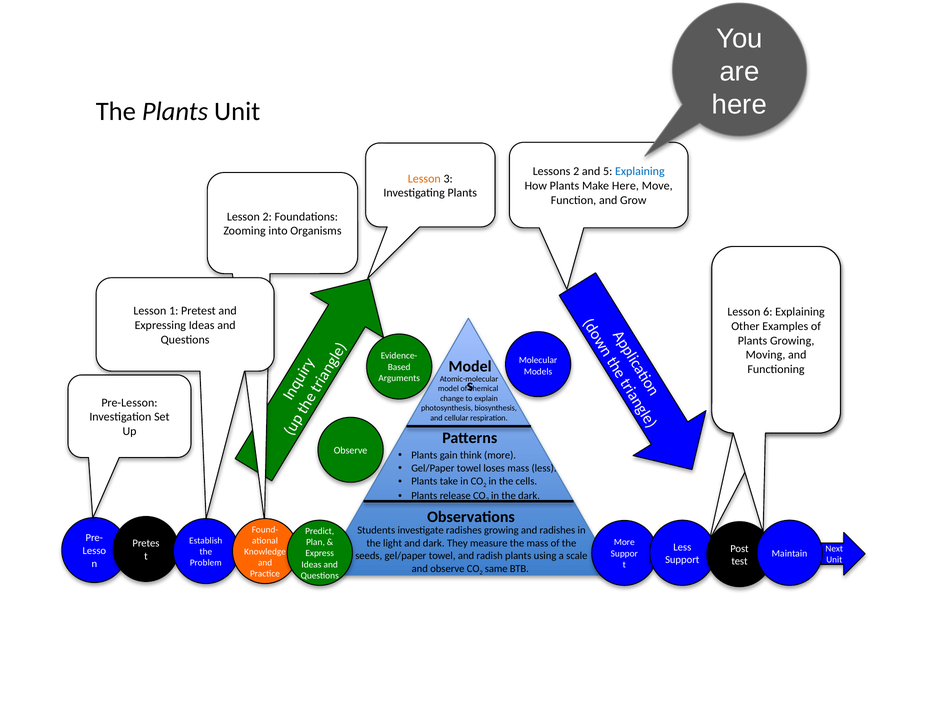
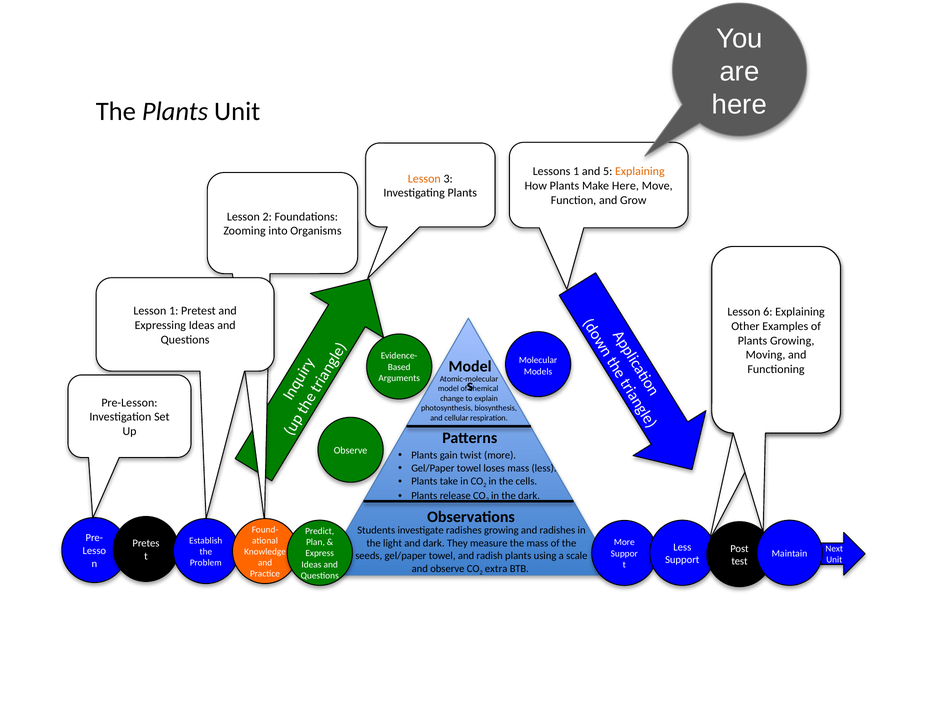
Lessons 2: 2 -> 1 (576, 172)
Explaining colour: blue -> orange (640, 172)
think: think -> twist (471, 456)
same: same -> extra (496, 569)
